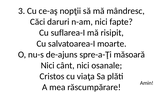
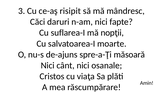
nopţii: nopţii -> risipit (70, 11)
risipit: risipit -> nopţii (112, 33)
